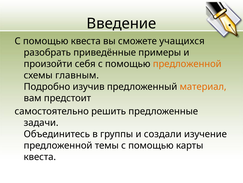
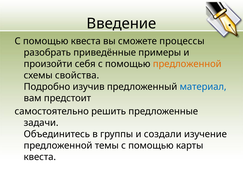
учащихся: учащихся -> процессы (182, 41)
главным: главным -> свойства (77, 75)
материал colour: orange -> blue (203, 86)
